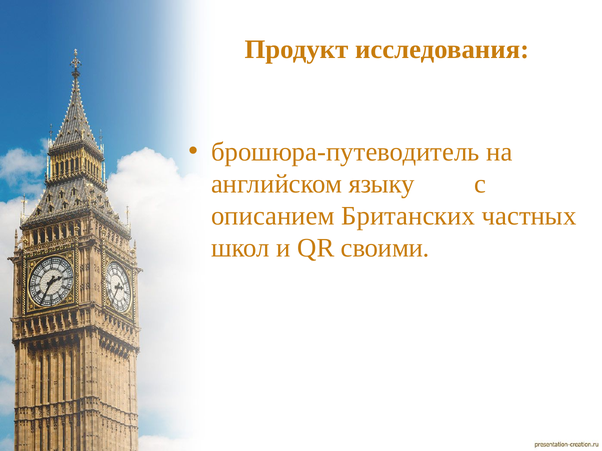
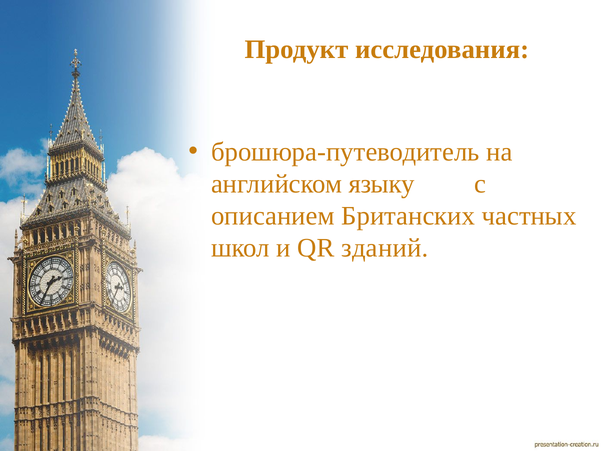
своими: своими -> зданий (385, 248)
